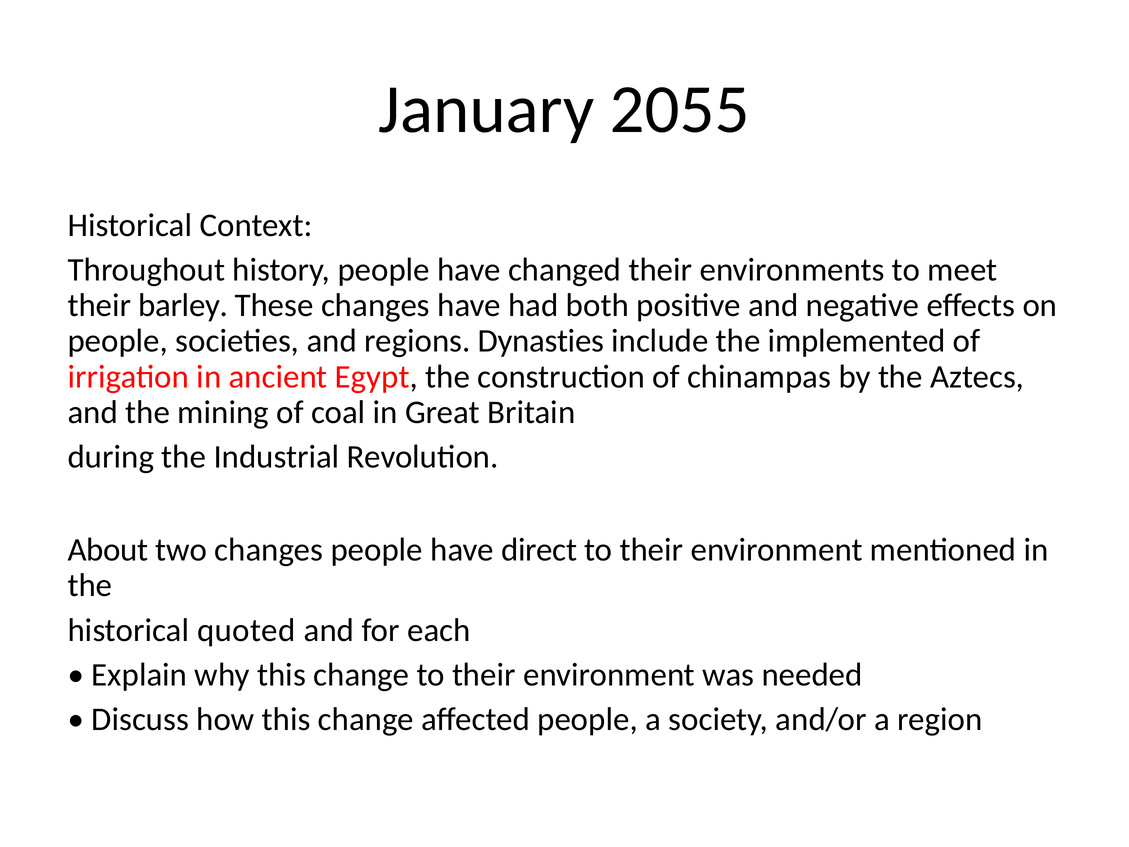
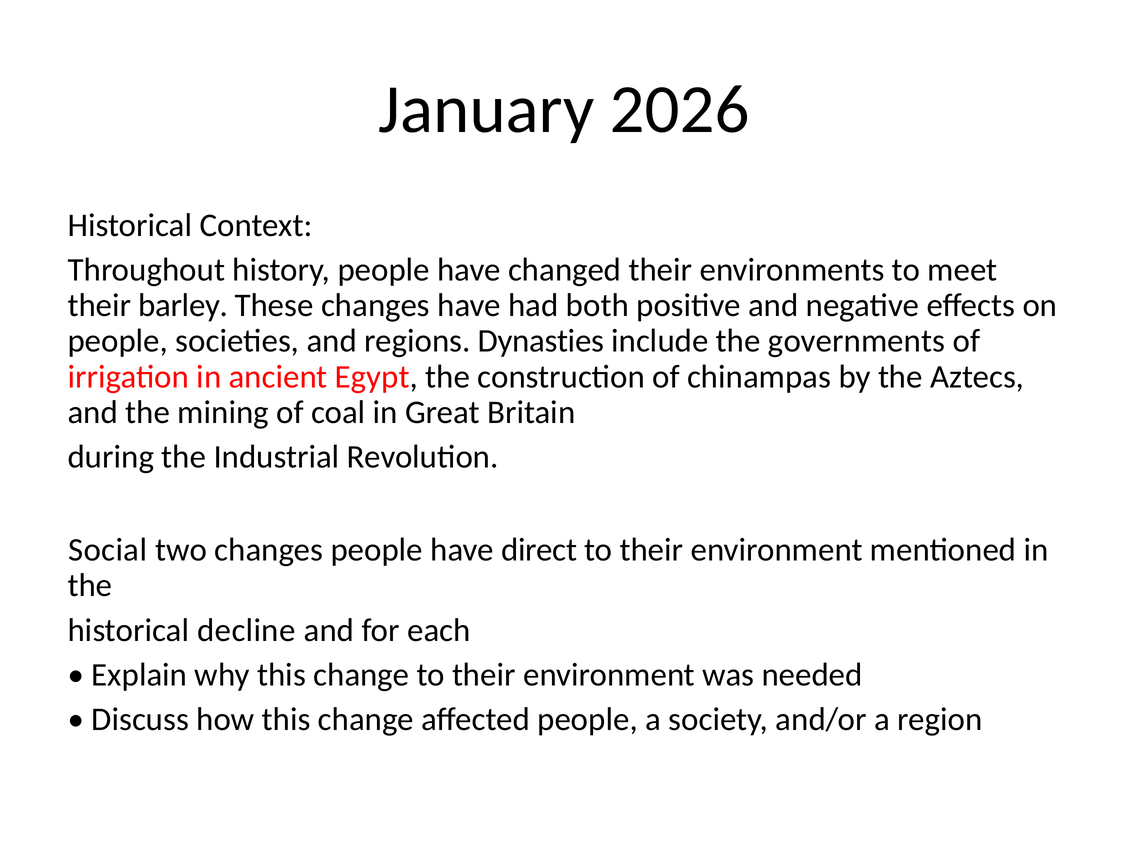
2055: 2055 -> 2026 (680, 109)
implemented: implemented -> governments (857, 341)
About: About -> Social (108, 550)
quoted: quoted -> decline (246, 630)
